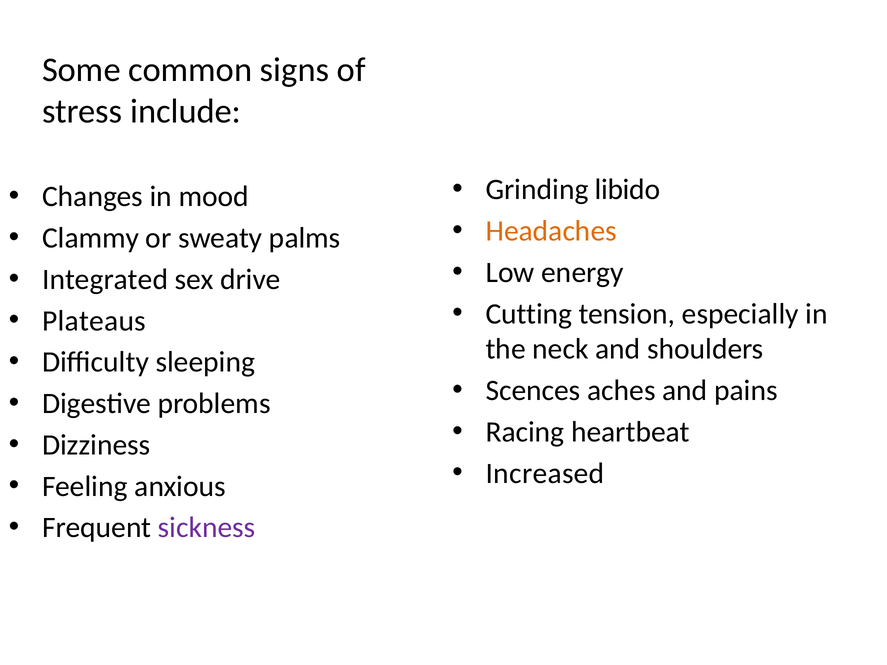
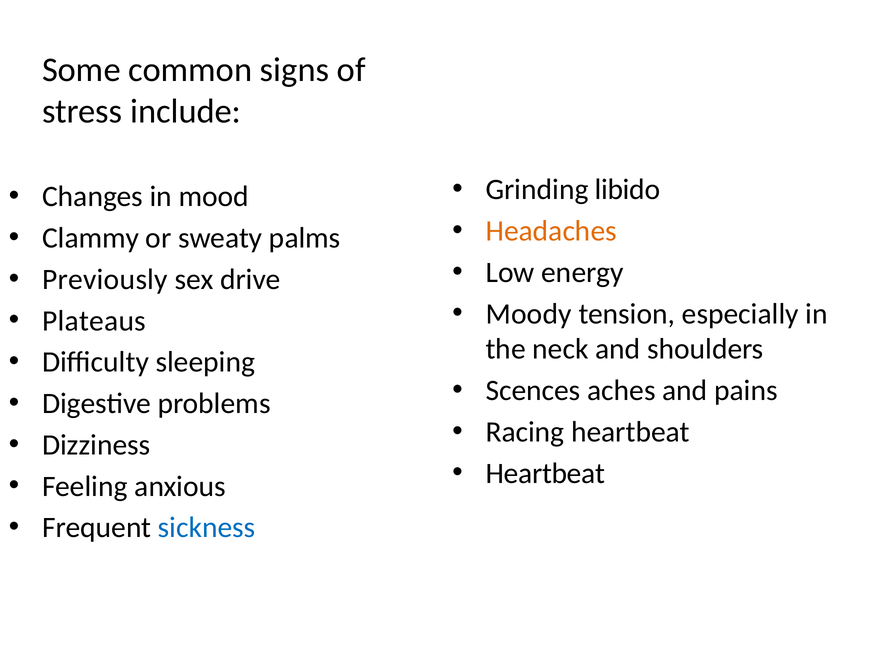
Integrated: Integrated -> Previously (105, 280)
Cutting: Cutting -> Moody (529, 314)
Increased: Increased -> Heartbeat (545, 474)
sickness colour: purple -> blue (207, 528)
